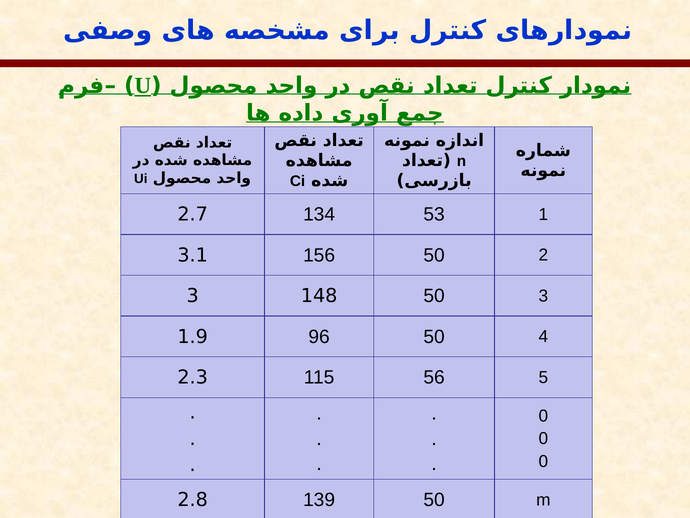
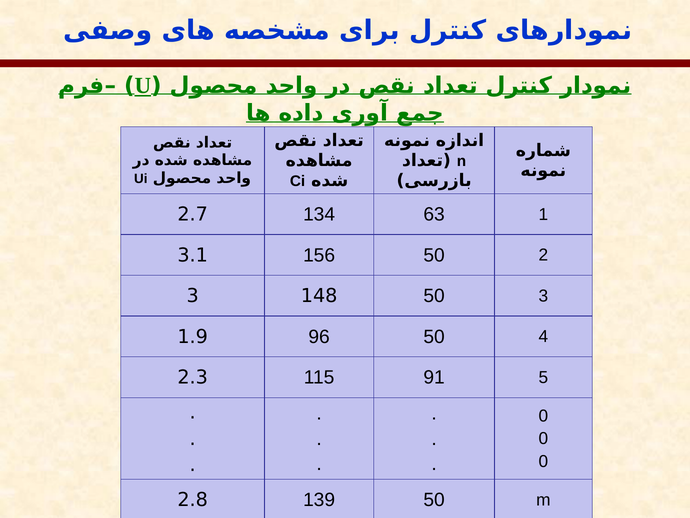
53: 53 -> 63 (434, 214)
56: 56 -> 91 (434, 377)
